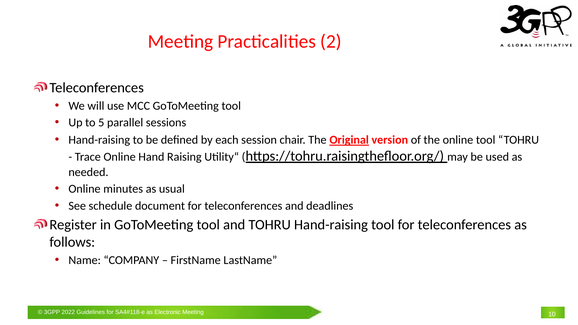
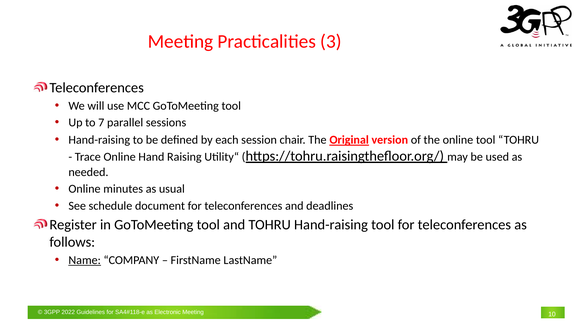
2: 2 -> 3 (331, 41)
5: 5 -> 7 (101, 123)
Name underline: none -> present (85, 260)
